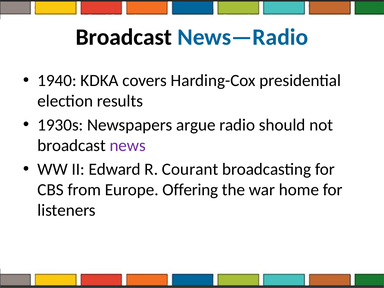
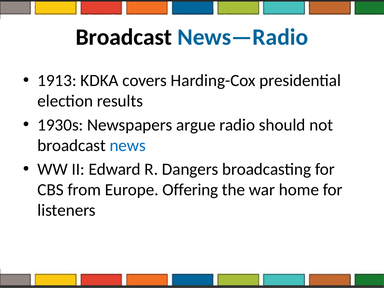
1940: 1940 -> 1913 (57, 81)
news colour: purple -> blue (128, 145)
Courant: Courant -> Dangers (190, 169)
